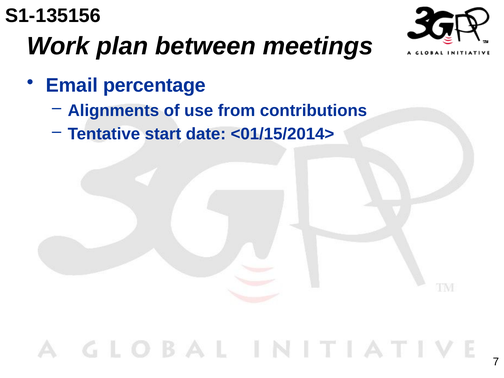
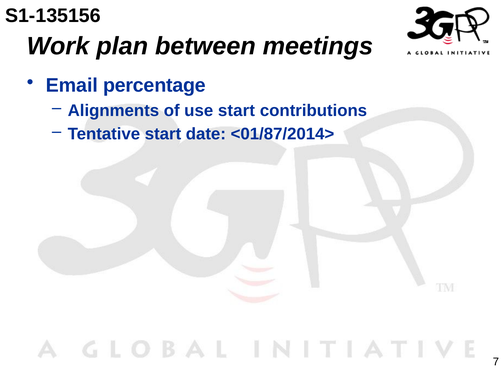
use from: from -> start (236, 110)
<01/15/2014>: <01/15/2014> -> <01/87/2014> (282, 134)
